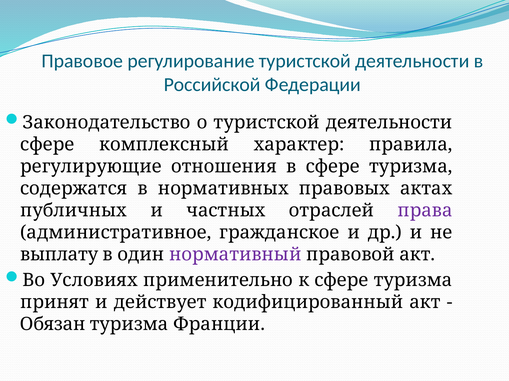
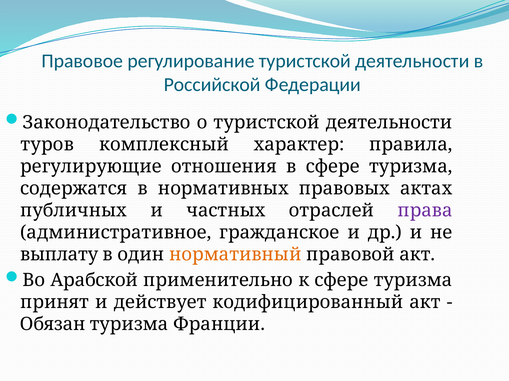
сфере: сфере -> туров (47, 145)
нормативный colour: purple -> orange (235, 255)
Условиях: Условиях -> Арабской (94, 281)
